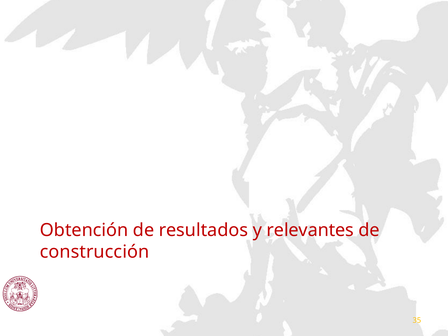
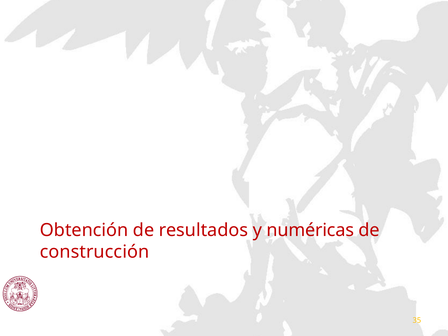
relevantes: relevantes -> numéricas (310, 230)
